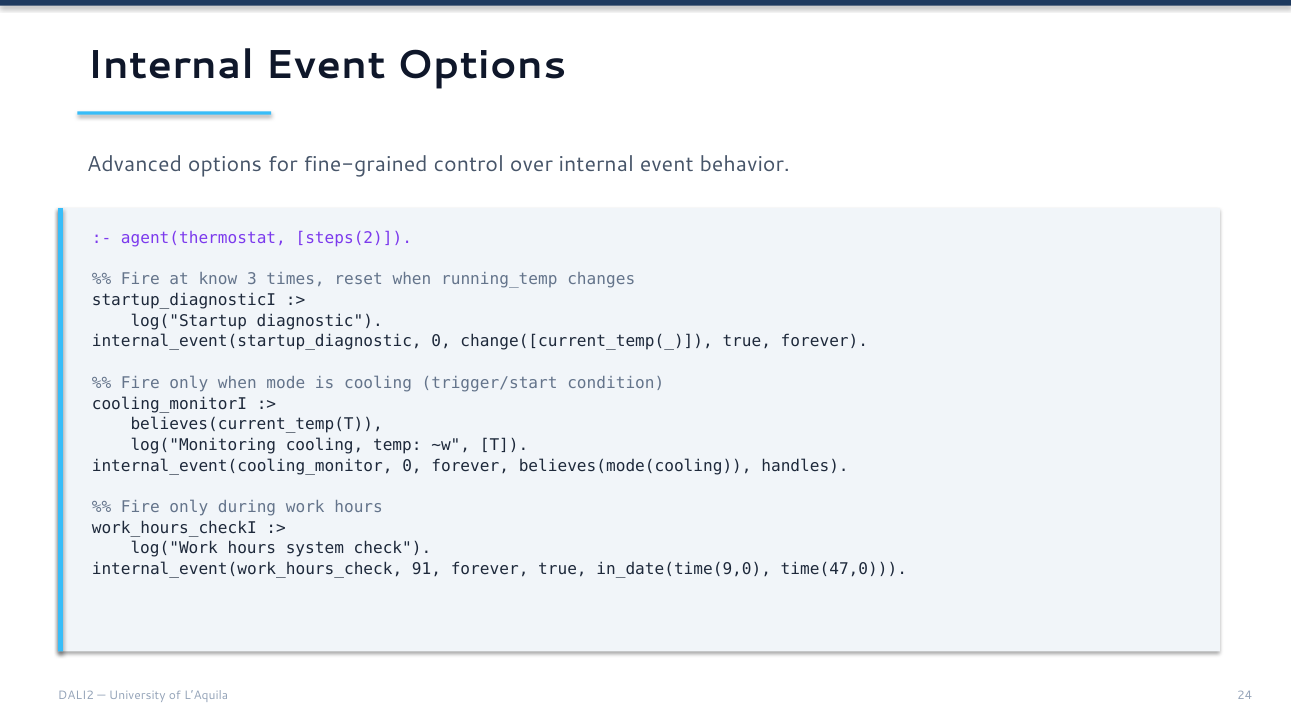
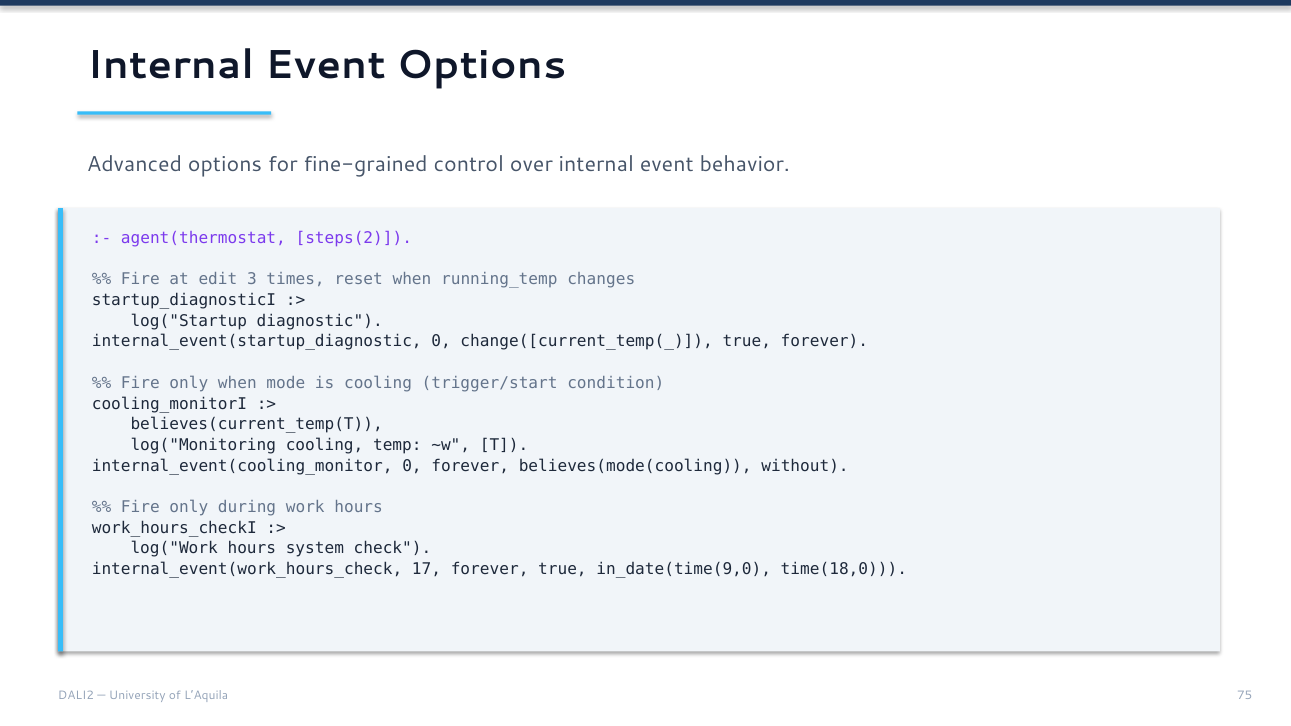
know: know -> edit (218, 280)
handles: handles -> without (805, 466)
91: 91 -> 17 (427, 569)
time(47,0: time(47,0 -> time(18,0 (844, 569)
24: 24 -> 75 (1245, 695)
